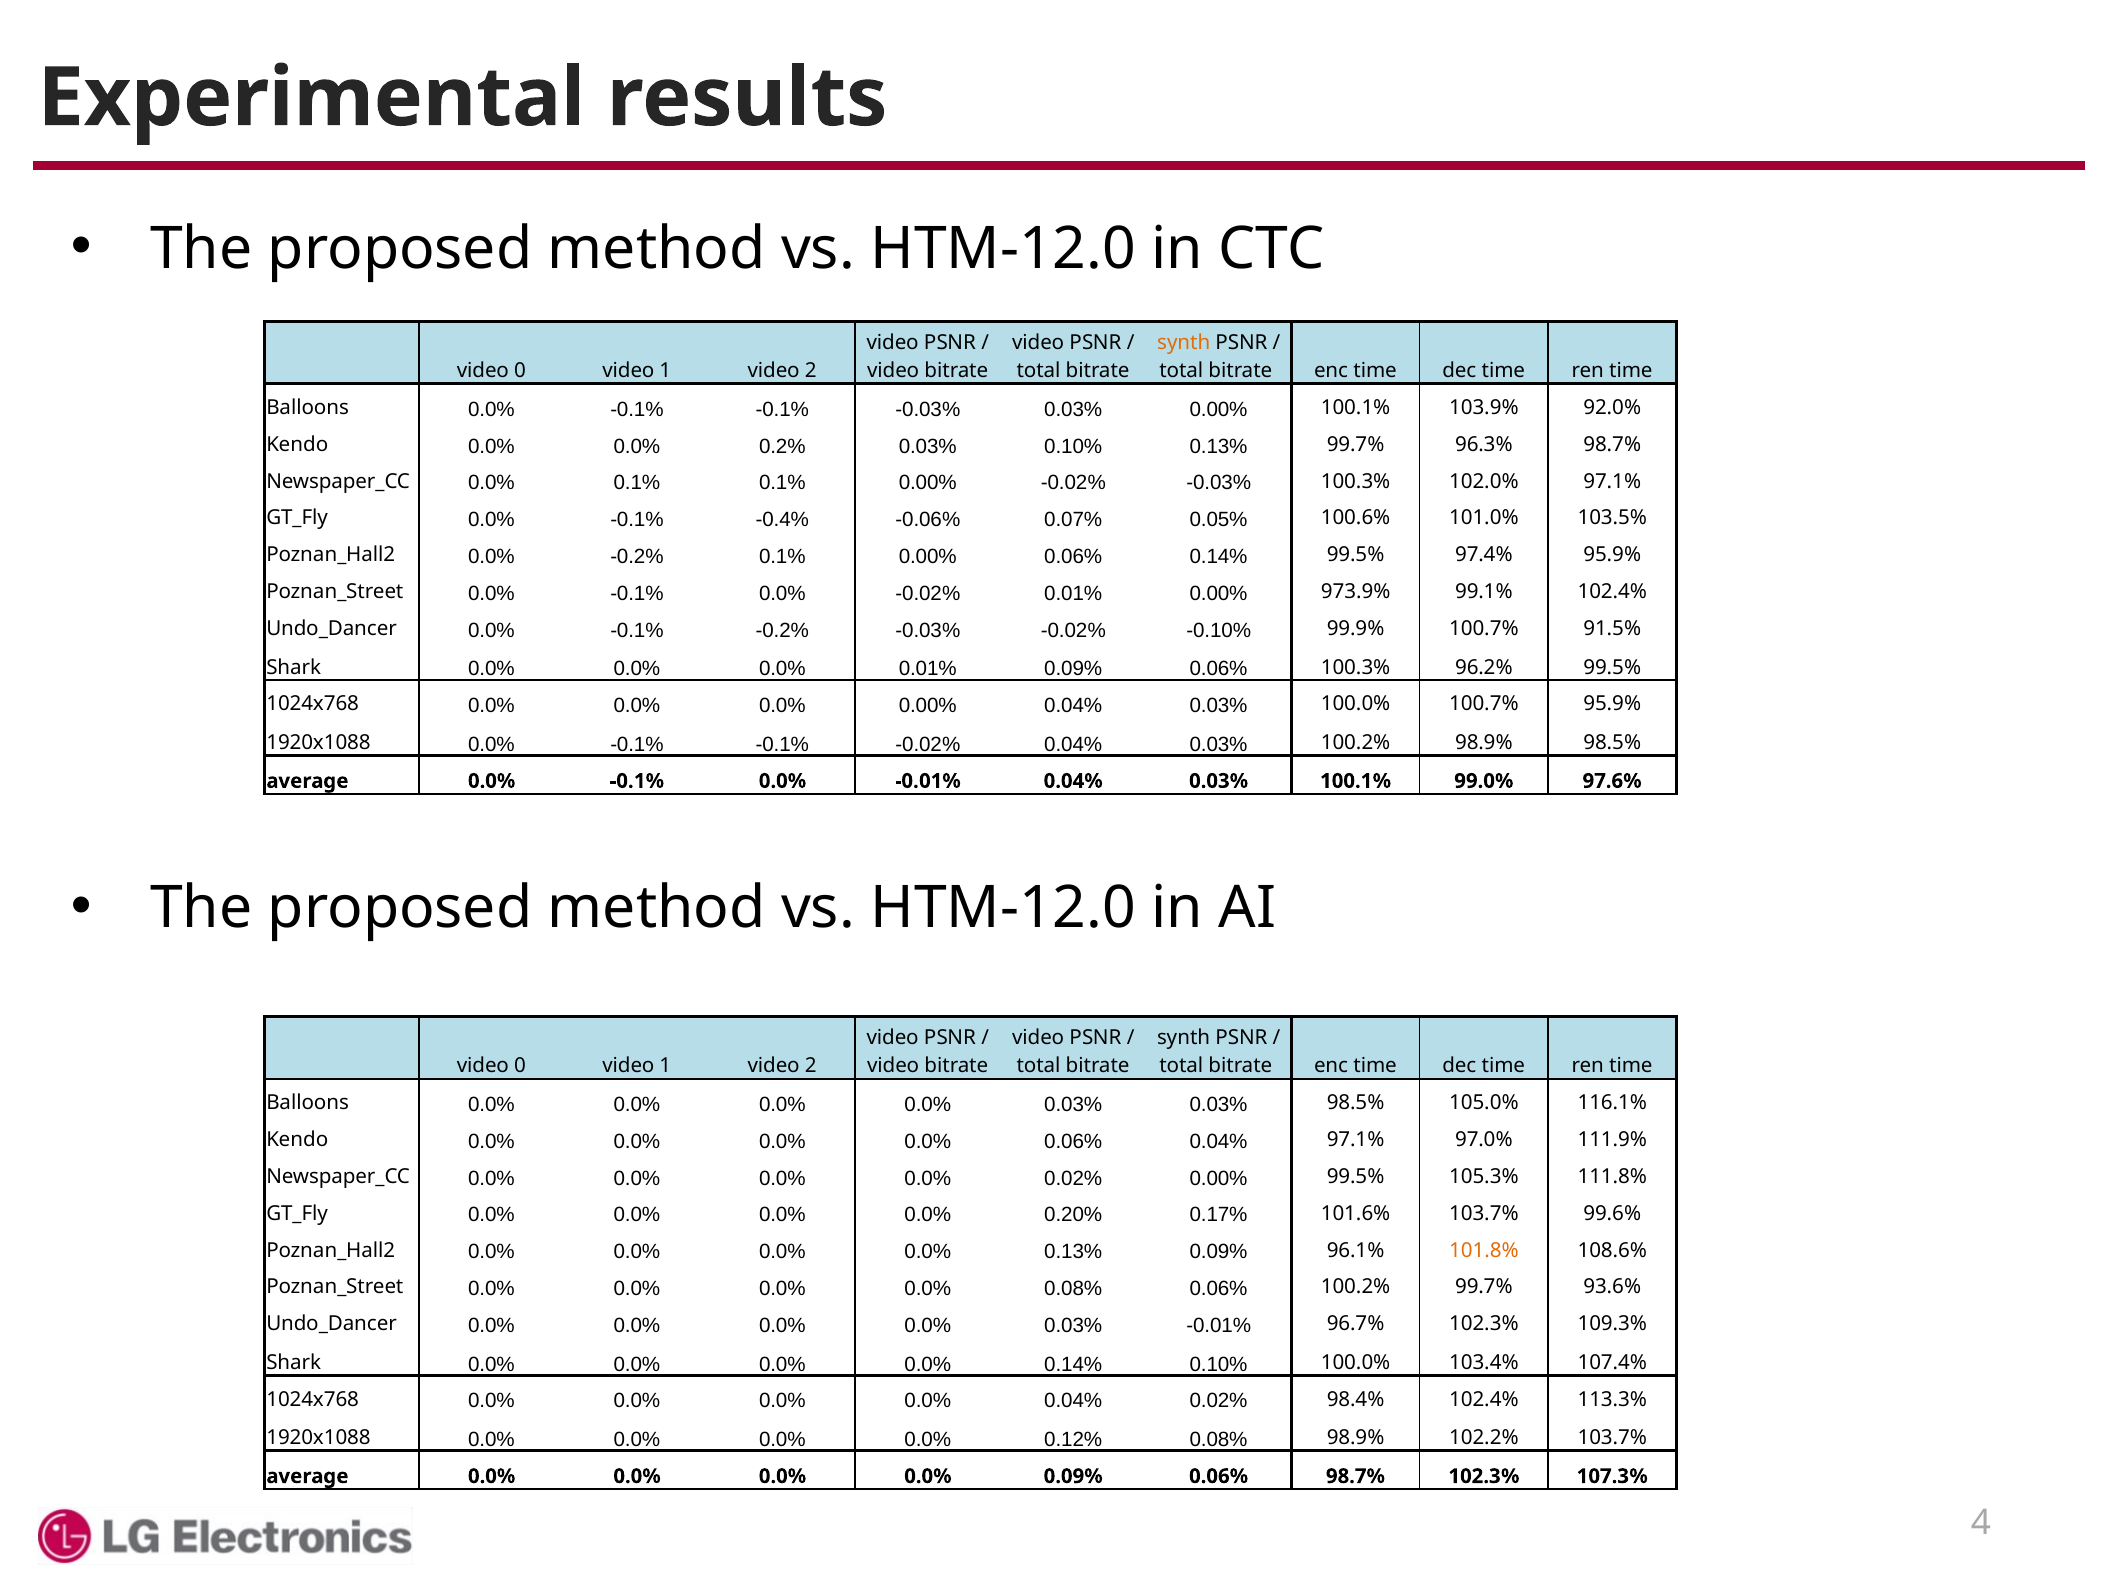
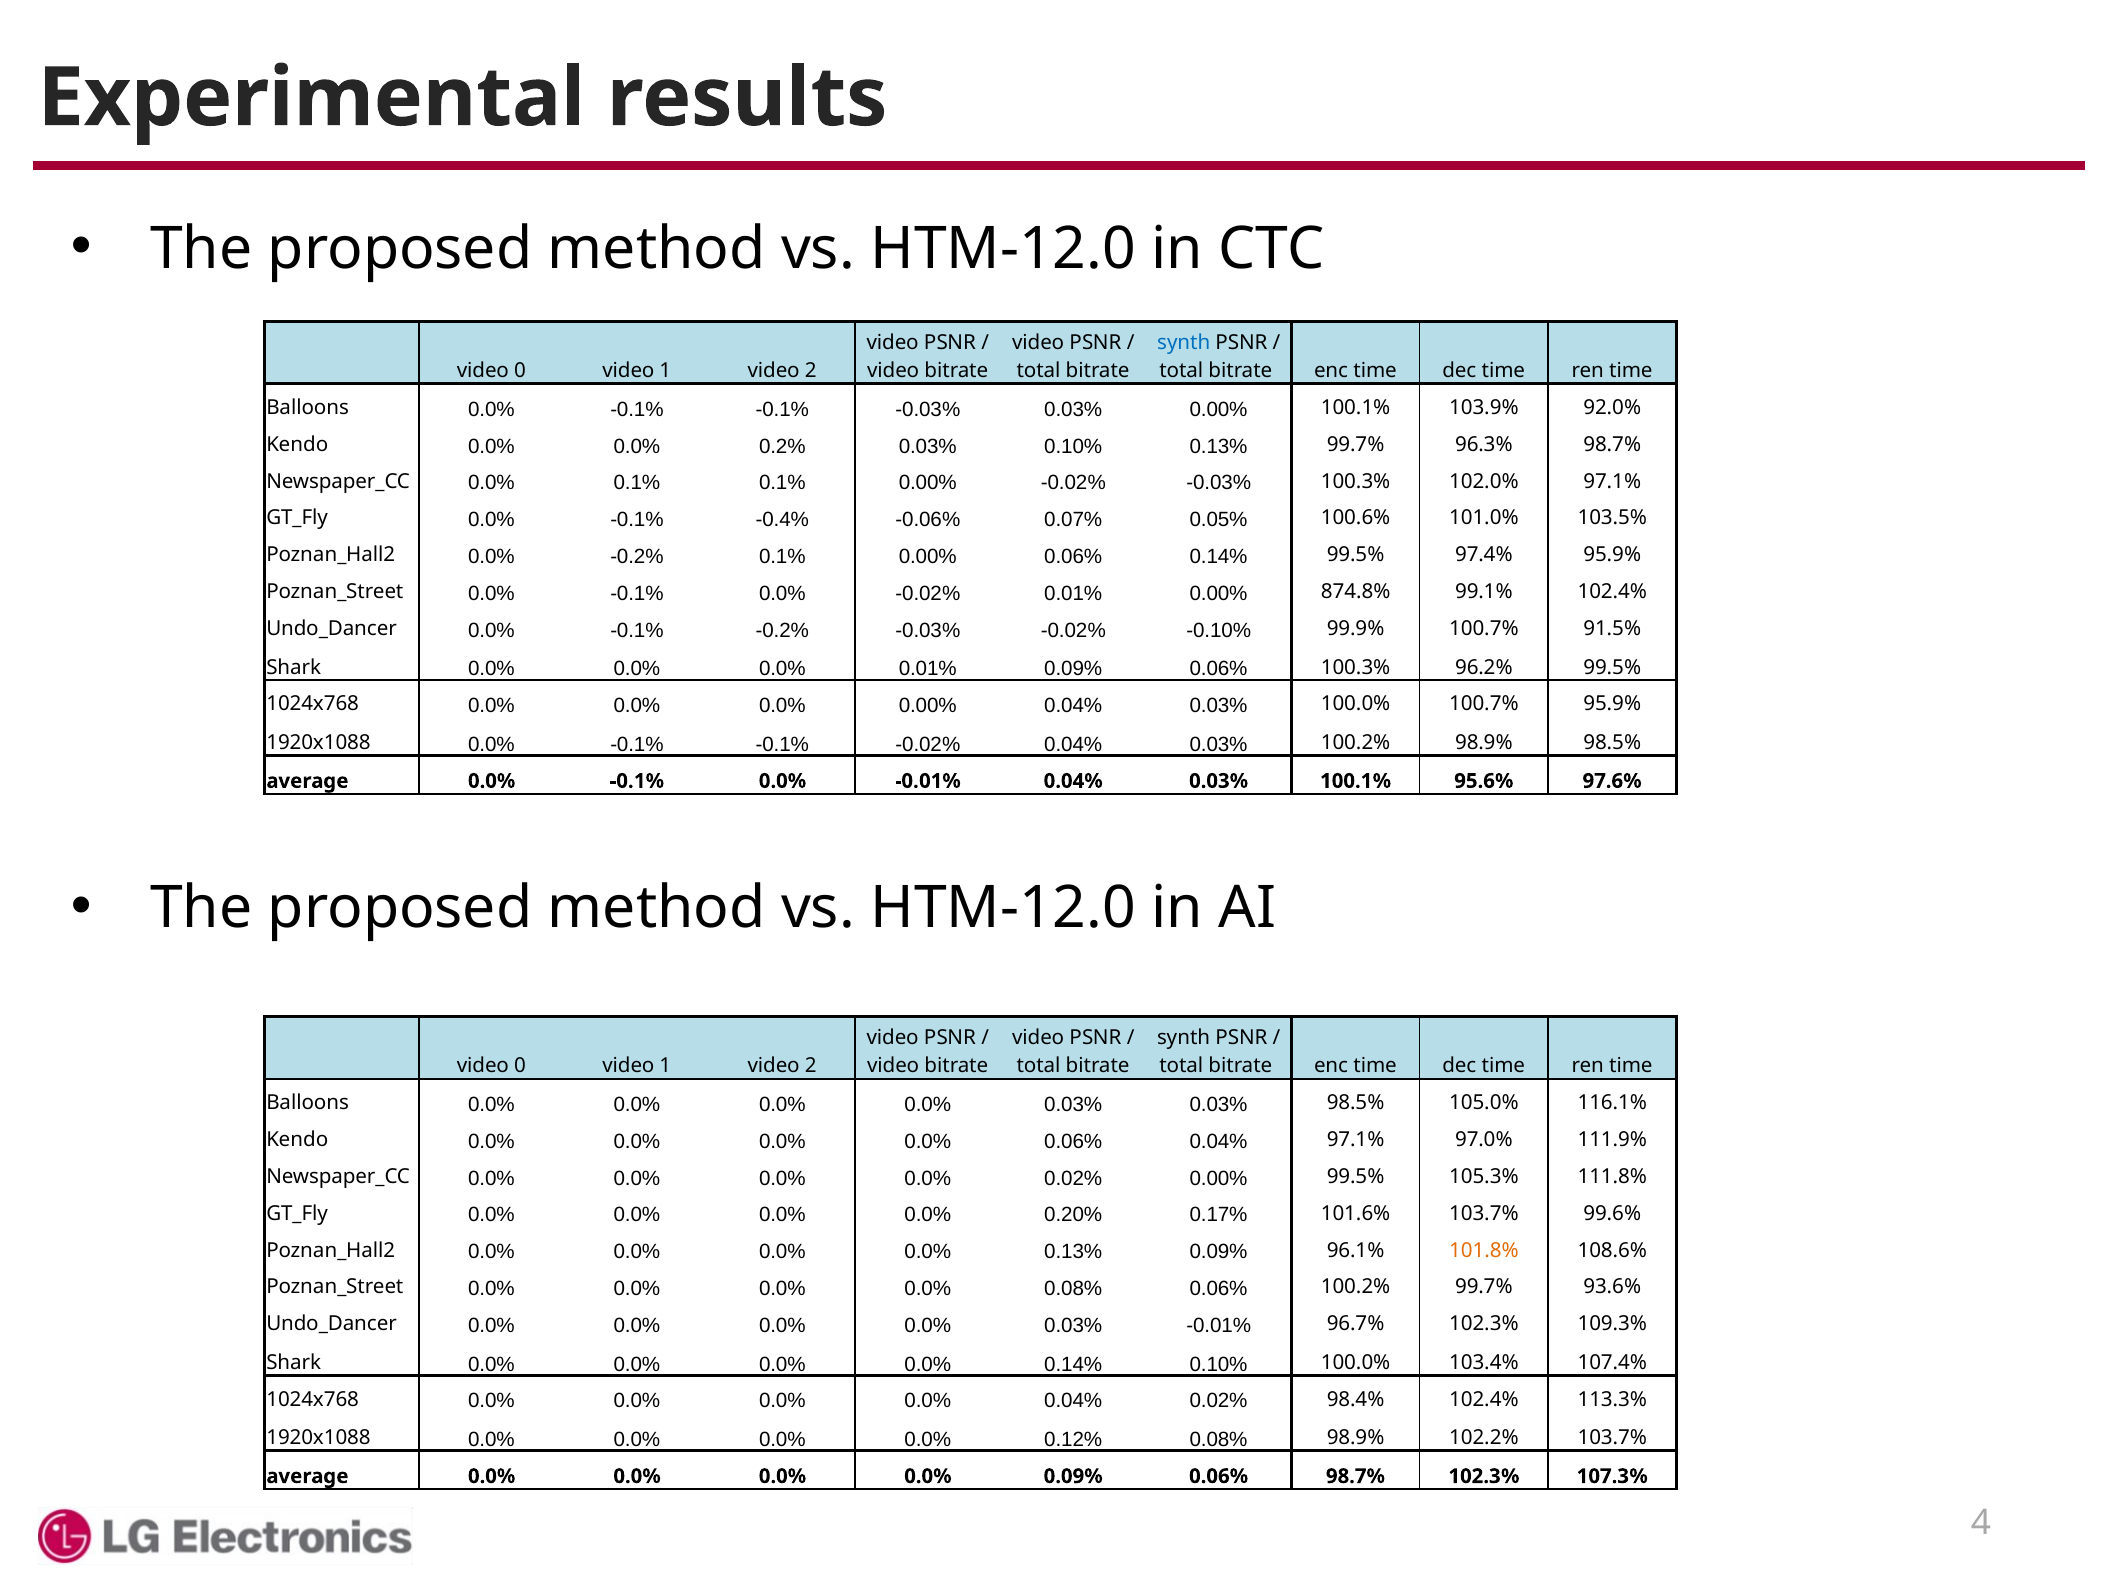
synth colour: orange -> blue (1184, 343)
973.9%: 973.9% -> 874.8% (1356, 592)
99.0%: 99.0% -> 95.6% (1484, 781)
